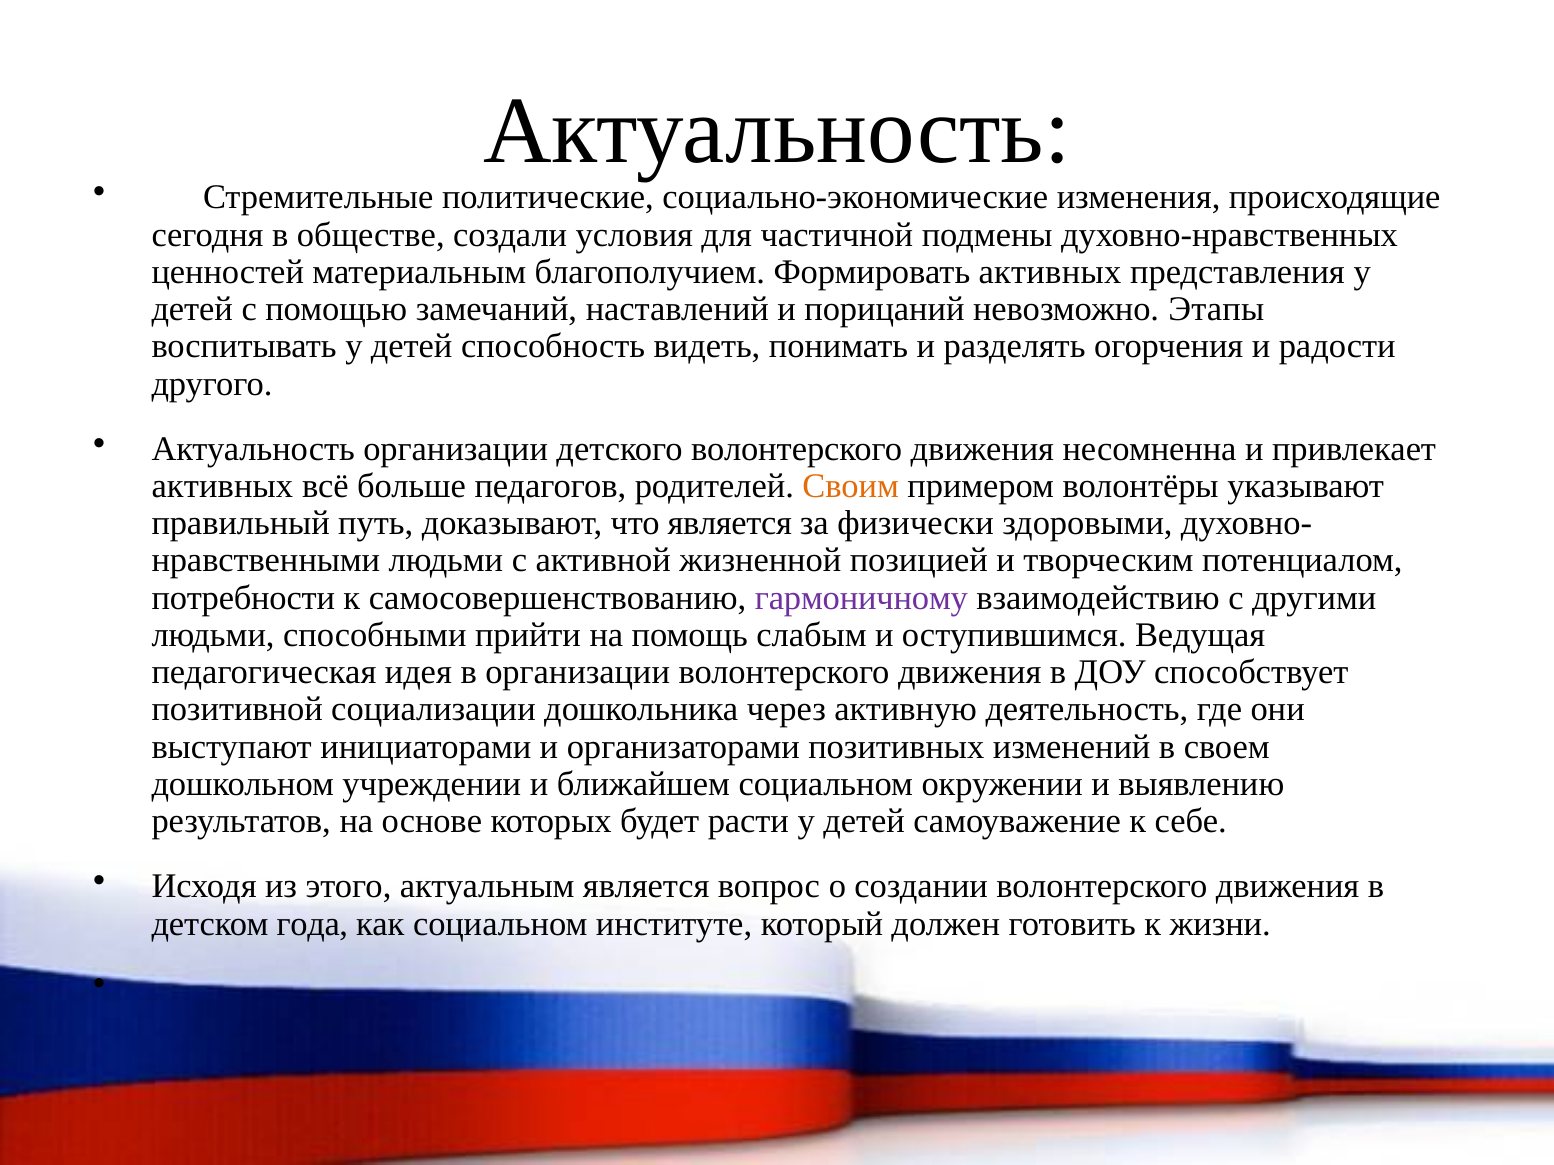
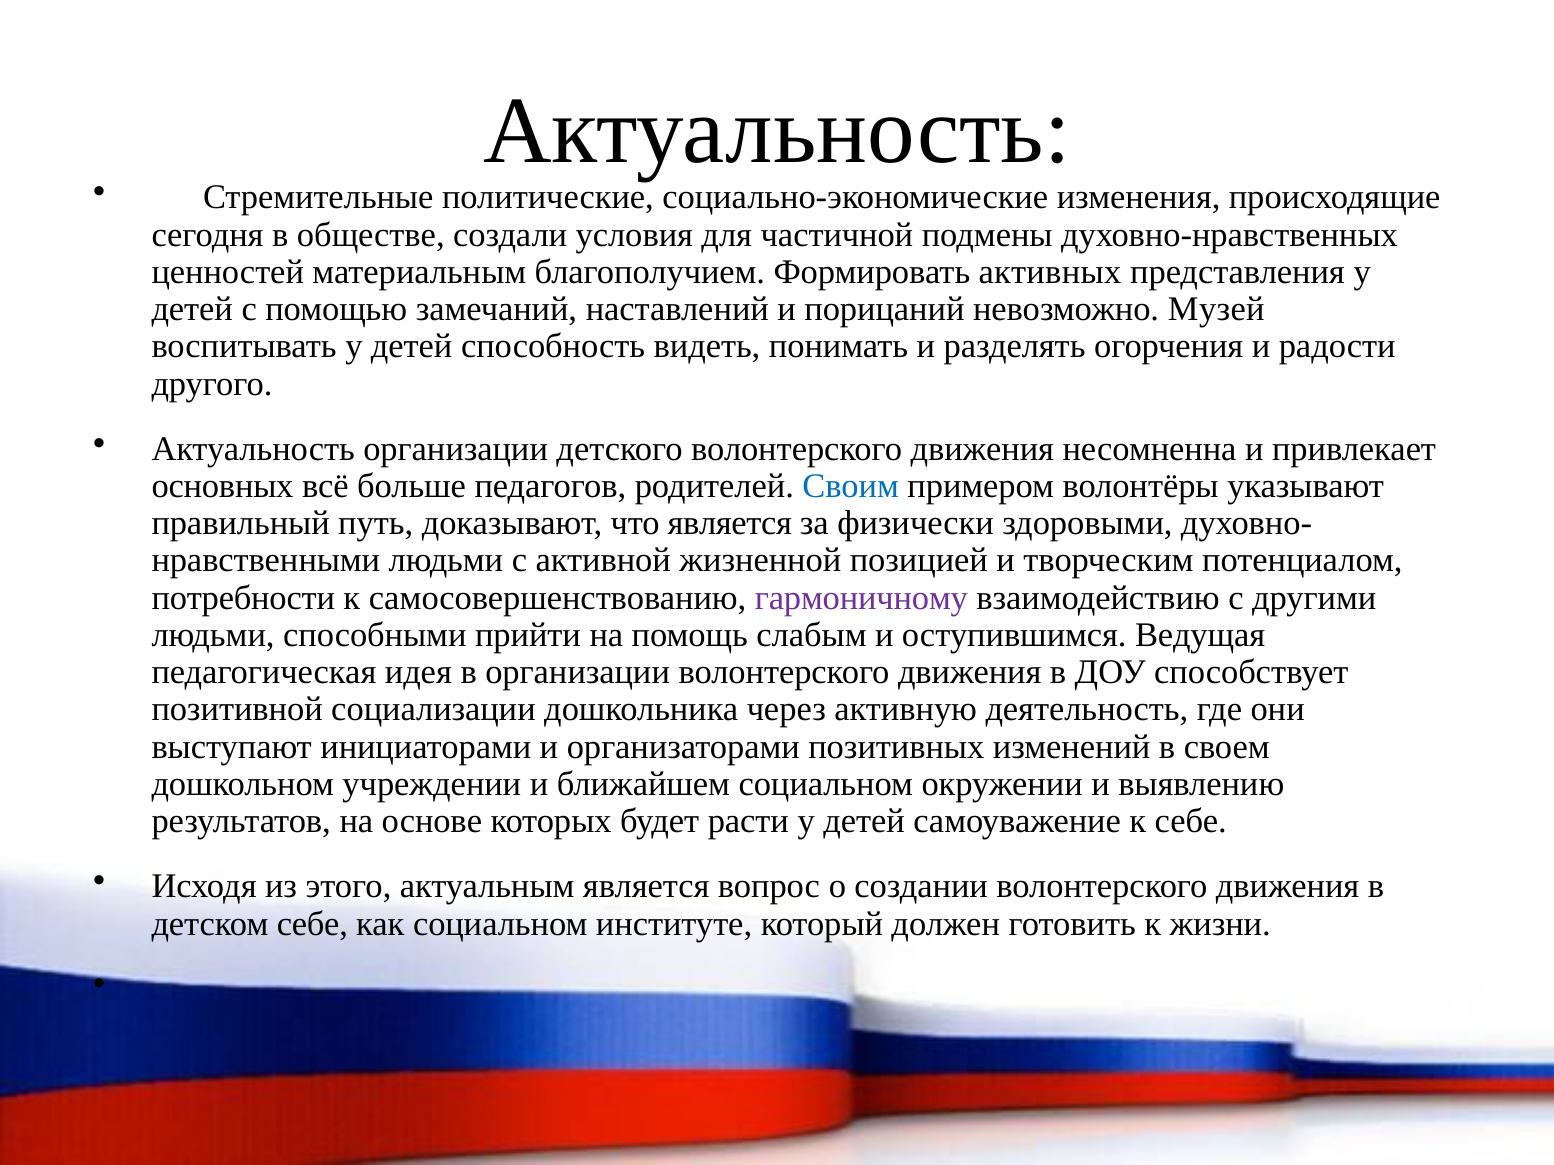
Этапы: Этапы -> Музей (1216, 309)
активных: активных -> основных (223, 486)
Своим colour: orange -> blue (851, 486)
детском года: года -> себе (312, 924)
